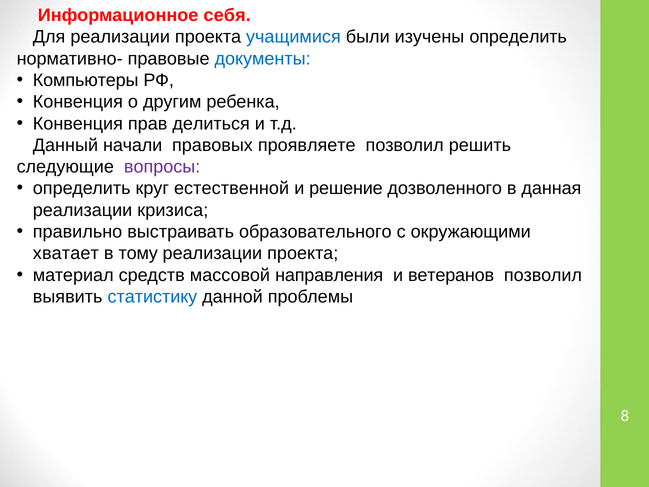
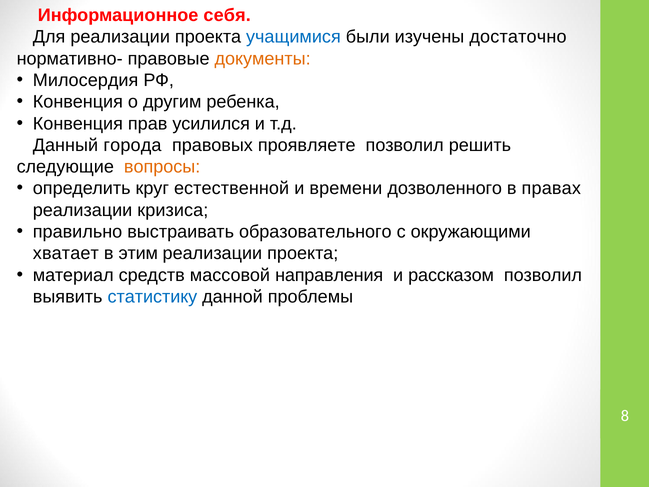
изучены определить: определить -> достаточно (518, 37)
документы colour: blue -> orange (263, 59)
Компьютеры: Компьютеры -> Милосердия (86, 80)
делиться: делиться -> усилился (211, 124)
начали: начали -> города (132, 145)
вопросы colour: purple -> orange (162, 167)
решение: решение -> времени (346, 188)
данная: данная -> правах (551, 188)
тому: тому -> этим (138, 253)
ветеранов: ветеранов -> рассказом (451, 275)
